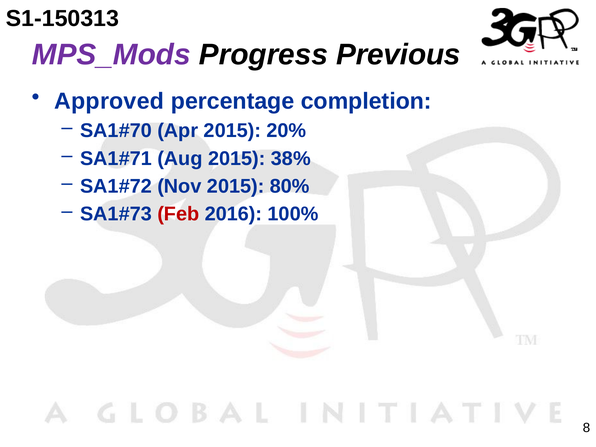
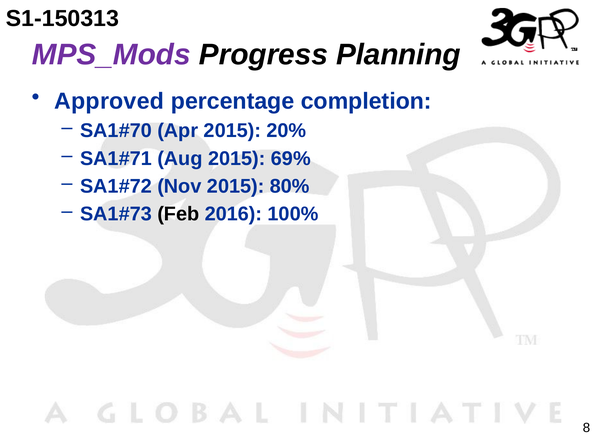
Previous: Previous -> Planning (398, 55)
38%: 38% -> 69% (291, 158)
Feb colour: red -> black (178, 214)
